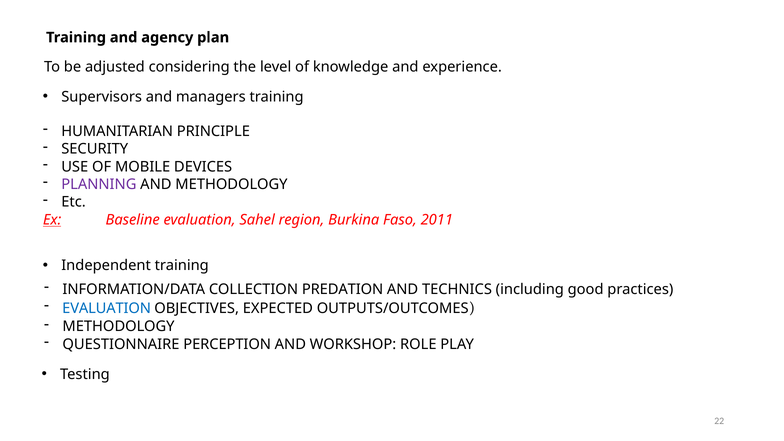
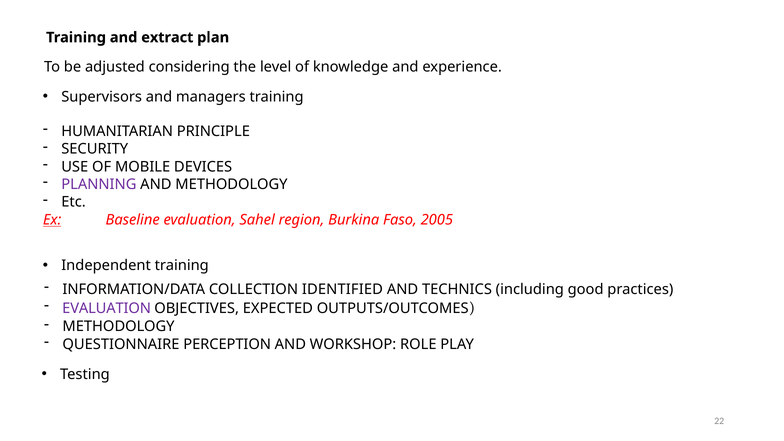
agency: agency -> extract (167, 37)
2011: 2011 -> 2005 (437, 220)
PREDATION: PREDATION -> IDENTIFIED (342, 289)
EVALUATION colour: blue -> purple (107, 309)
